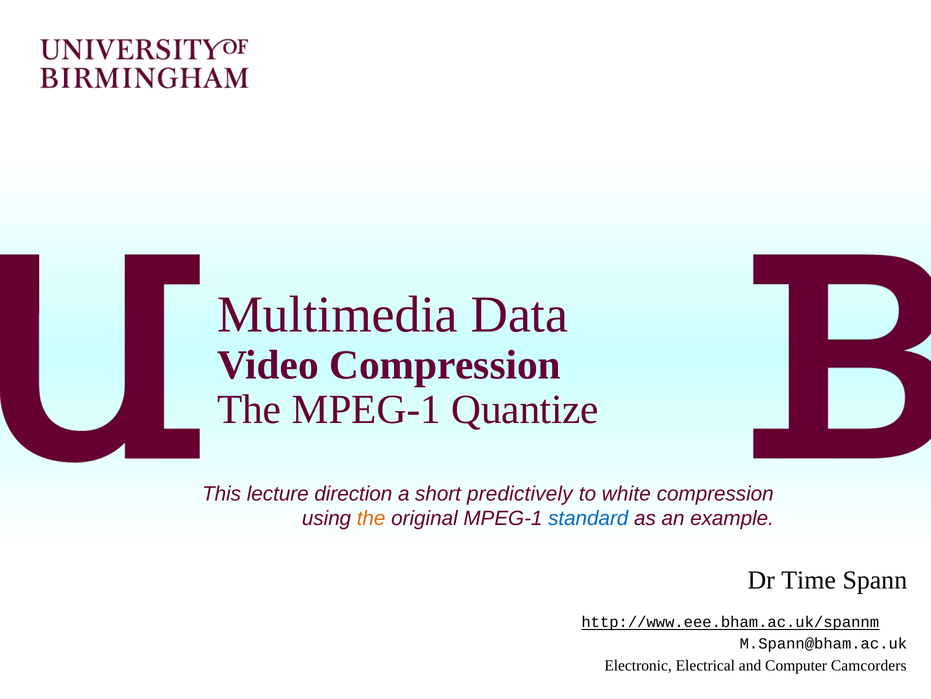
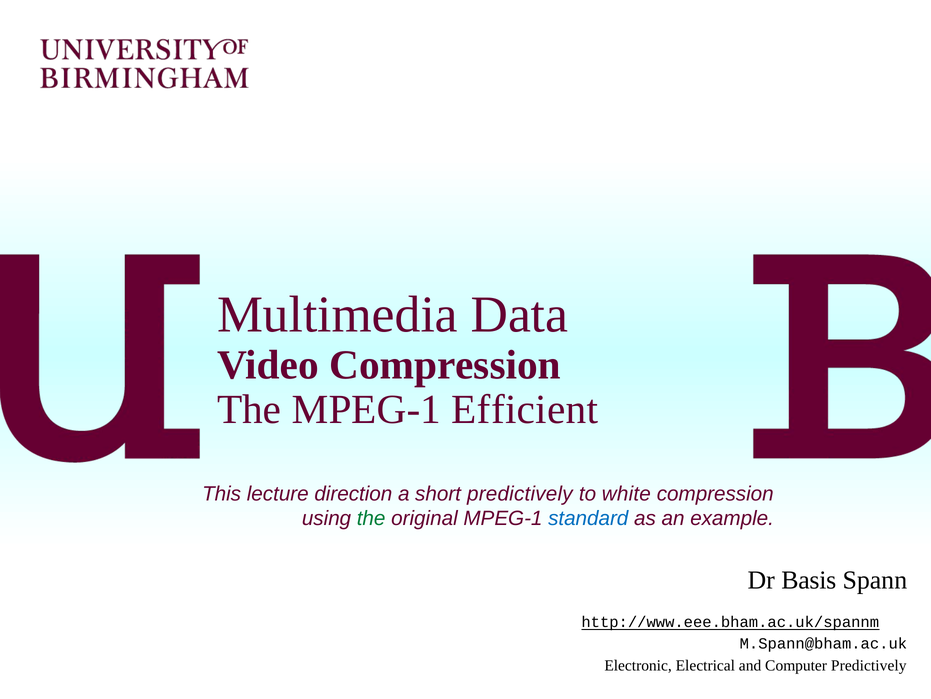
Quantize: Quantize -> Efficient (525, 409)
the colour: orange -> green (371, 518)
Time: Time -> Basis (809, 580)
Computer Camcorders: Camcorders -> Predictively (869, 665)
